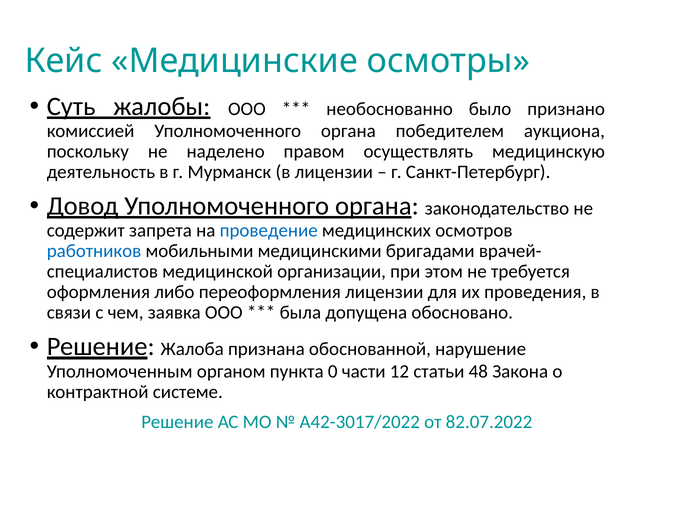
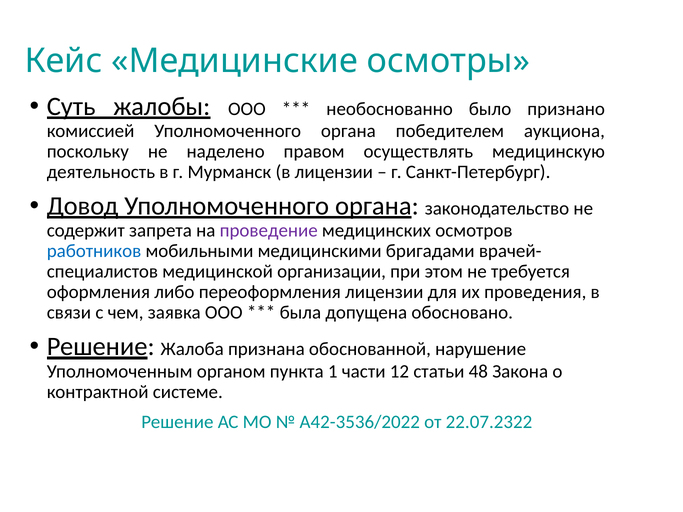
проведение colour: blue -> purple (269, 231)
0: 0 -> 1 (333, 371)
А42-3017/2022: А42-3017/2022 -> А42-3536/2022 (360, 422)
82.07.2022: 82.07.2022 -> 22.07.2322 (489, 422)
